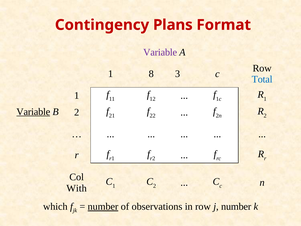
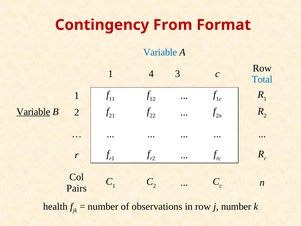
Plans: Plans -> From (173, 25)
Variable colour: purple -> blue (160, 52)
8: 8 -> 4 (151, 74)
With: With -> Pairs (77, 188)
which: which -> health (55, 206)
number underline: present -> none (103, 206)
